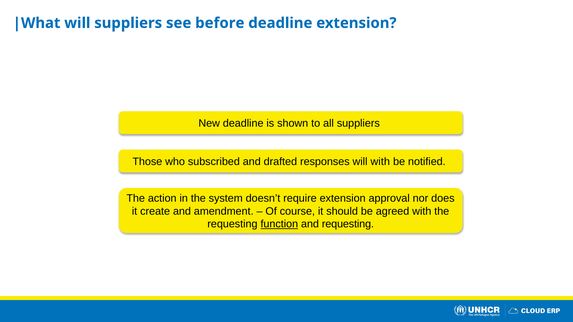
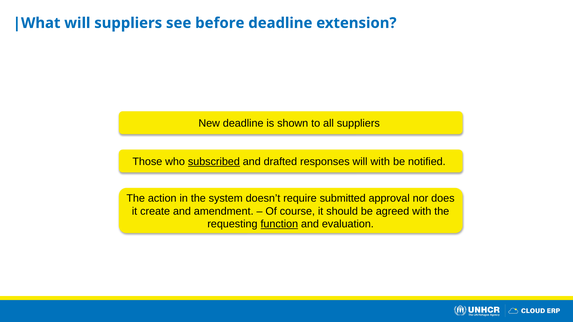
subscribed underline: none -> present (214, 162)
require extension: extension -> submitted (343, 199)
and requesting: requesting -> evaluation (348, 224)
